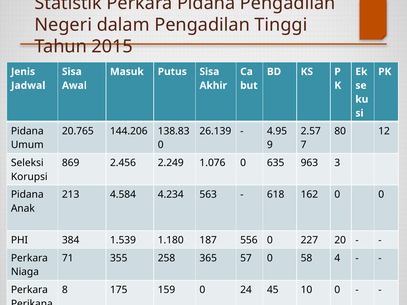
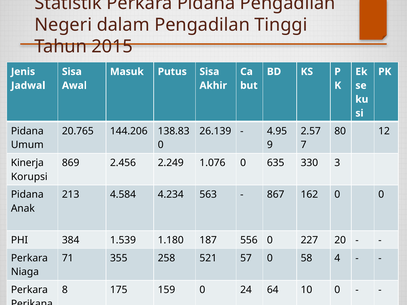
Seleksi: Seleksi -> Kinerja (27, 163)
963: 963 -> 330 (309, 163)
618: 618 -> 867 (276, 195)
365: 365 -> 521 (208, 258)
45: 45 -> 64 (273, 290)
